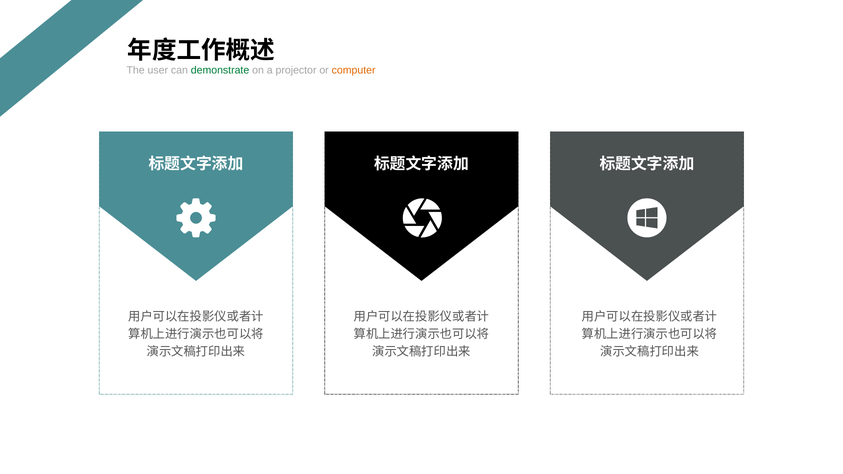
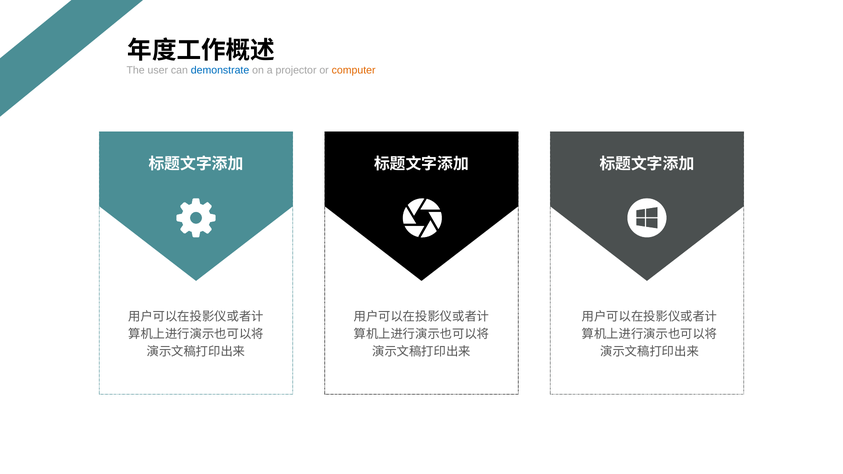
demonstrate colour: green -> blue (220, 70)
